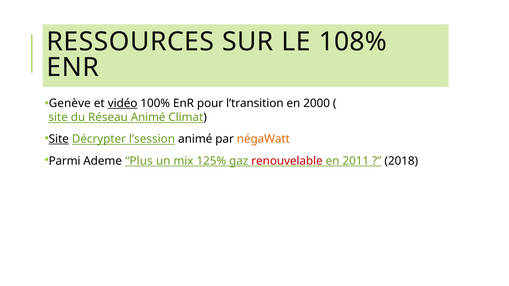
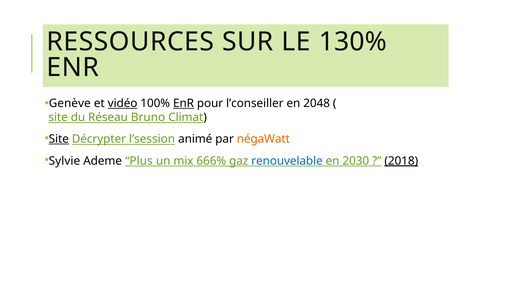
108%: 108% -> 130% (353, 42)
EnR underline: none -> present (183, 104)
l’transition: l’transition -> l’conseiller (255, 104)
2000: 2000 -> 2048 (317, 104)
Réseau Animé: Animé -> Bruno (148, 118)
Parmi: Parmi -> Sylvie (64, 161)
125%: 125% -> 666% (211, 161)
renouvelable colour: red -> blue (287, 161)
2011: 2011 -> 2030 (356, 161)
2018 underline: none -> present (401, 161)
